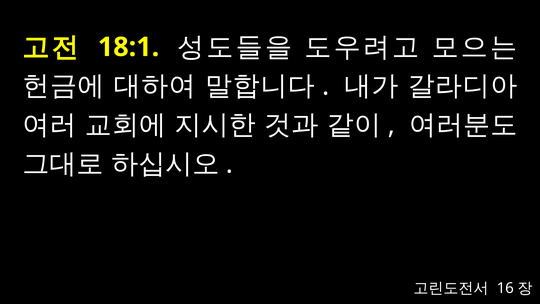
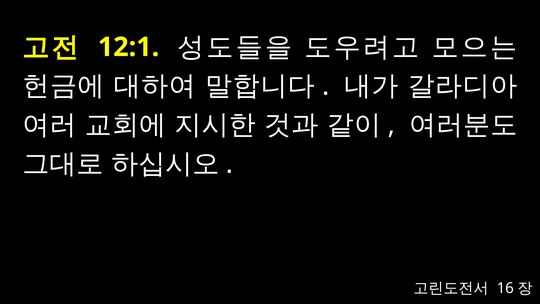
18:1: 18:1 -> 12:1 (129, 47)
